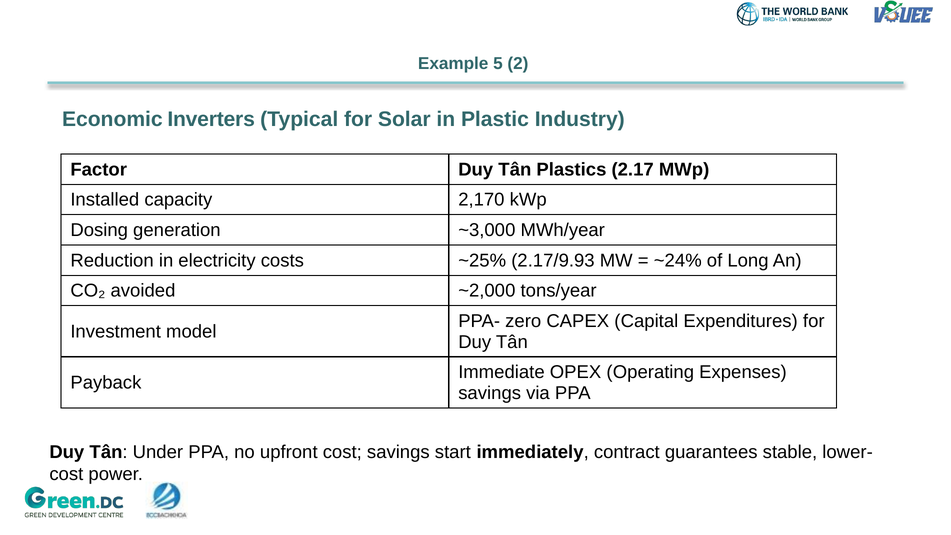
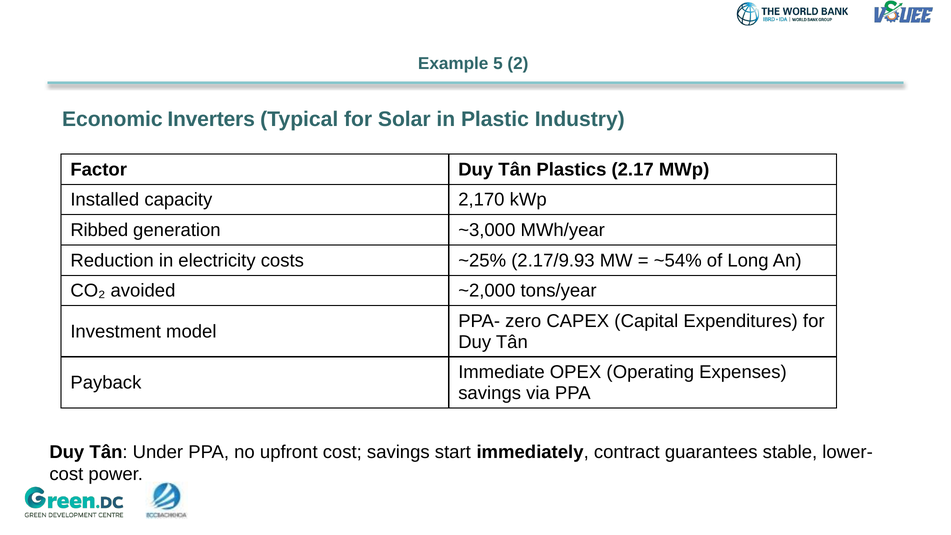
Dosing: Dosing -> Ribbed (99, 230)
~24%: ~24% -> ~54% (678, 260)
